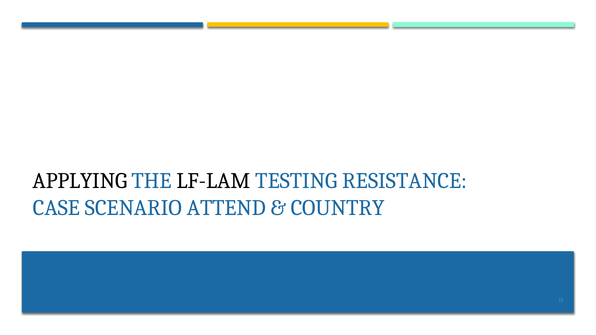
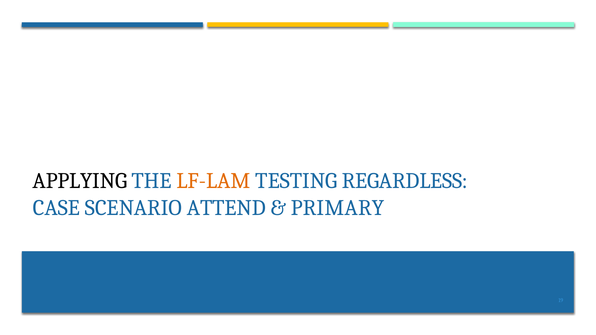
LF-LAM colour: black -> orange (213, 181)
RESISTANCE: RESISTANCE -> REGARDLESS (405, 181)
COUNTRY: COUNTRY -> PRIMARY (338, 208)
